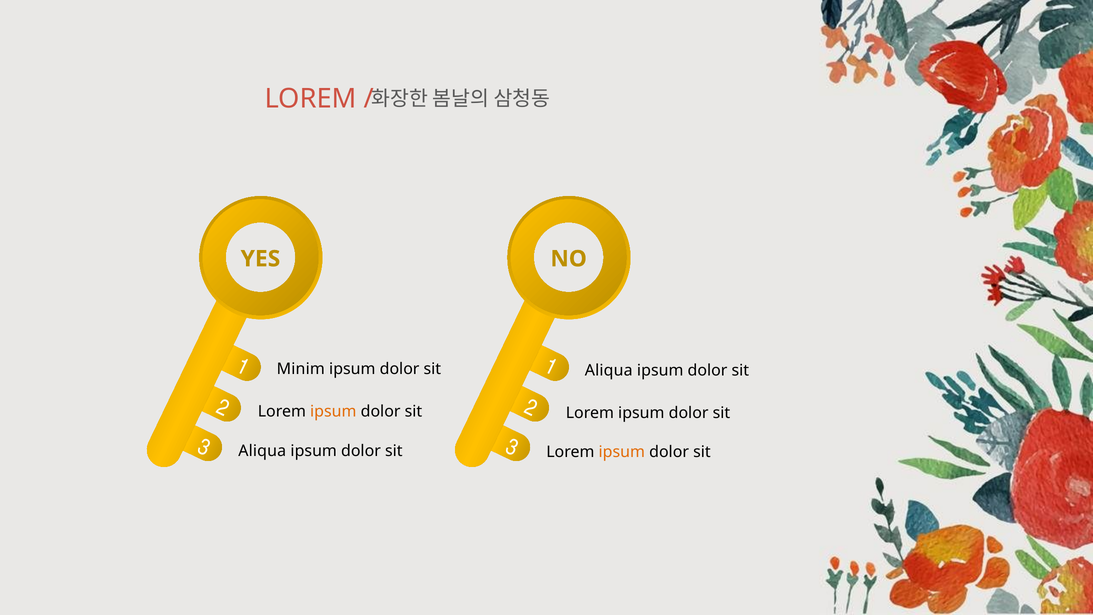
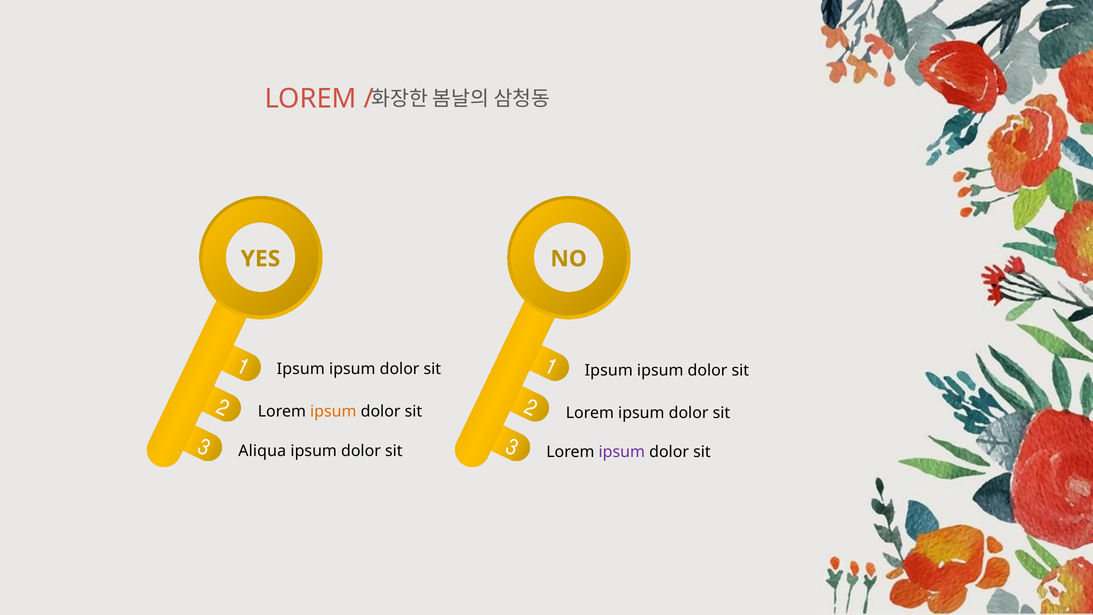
Minim: Minim -> Ipsum (301, 369)
Aliqua: Aliqua -> Ipsum (609, 370)
ipsum colour: orange -> purple (622, 452)
